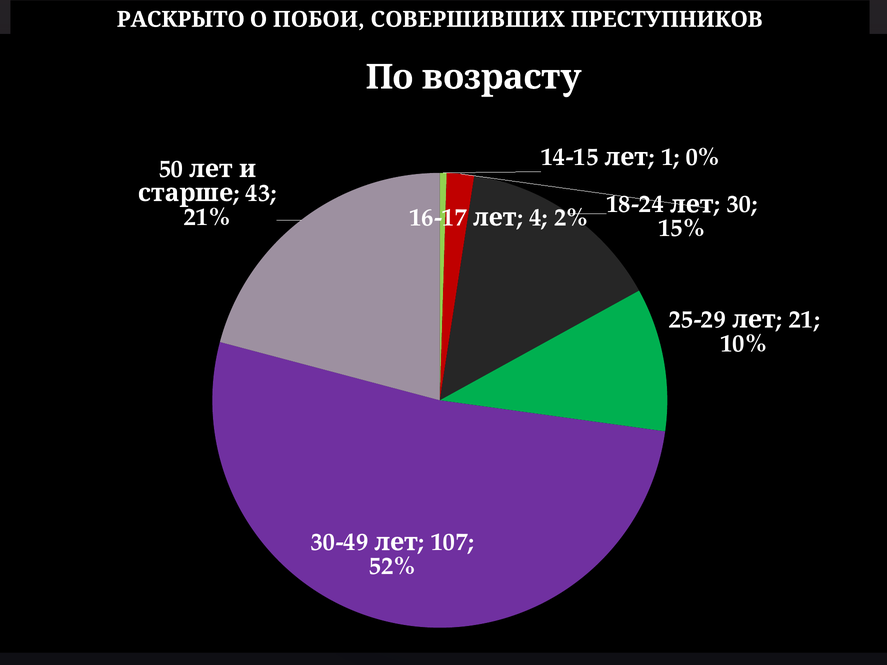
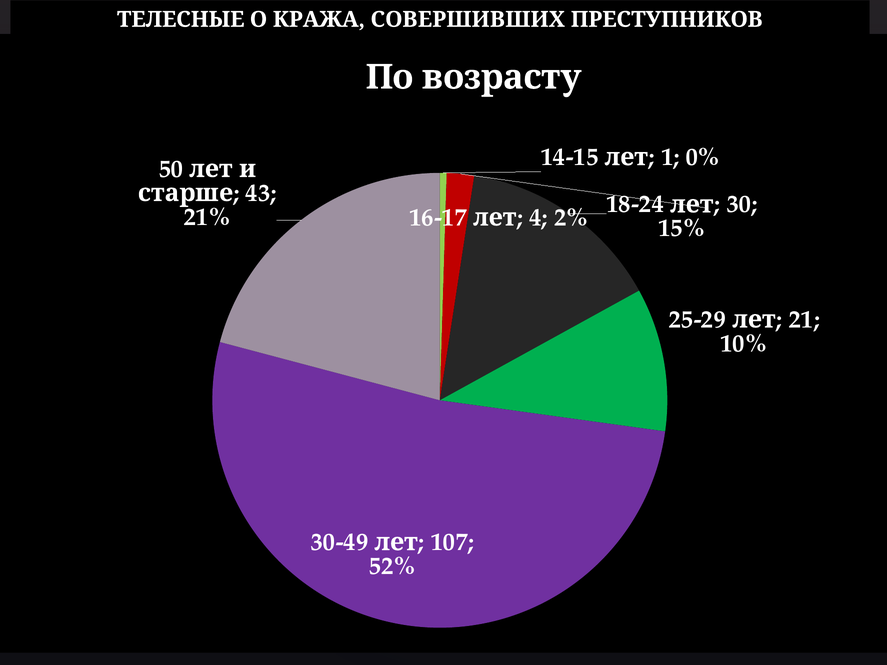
РАСКРЫТО: РАСКРЫТО -> ТЕЛЕСНЫЕ (181, 20)
ПОБОИ: ПОБОИ -> КРАЖА (319, 20)
